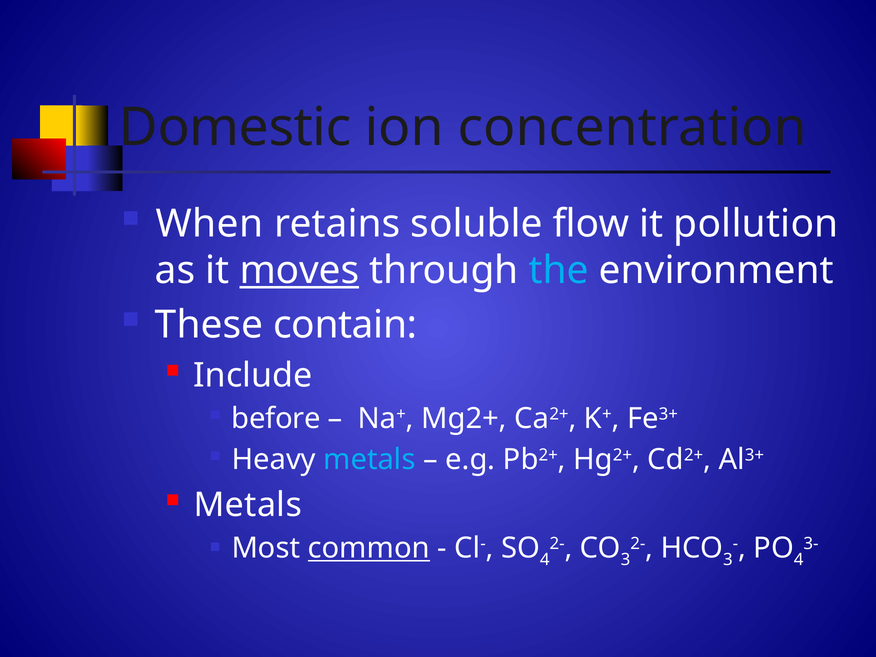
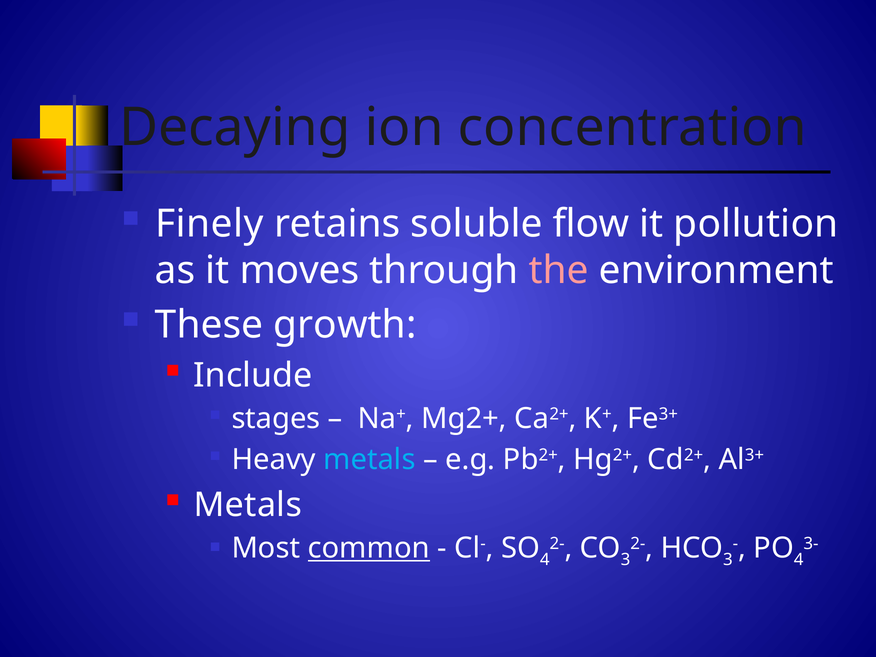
Domestic: Domestic -> Decaying (235, 128)
When: When -> Finely (209, 224)
moves underline: present -> none (300, 271)
the colour: light blue -> pink (559, 271)
contain: contain -> growth (345, 325)
before: before -> stages (276, 419)
